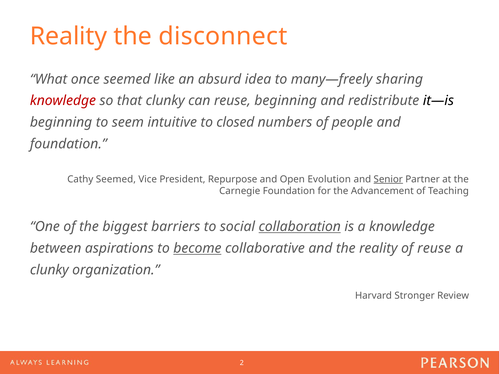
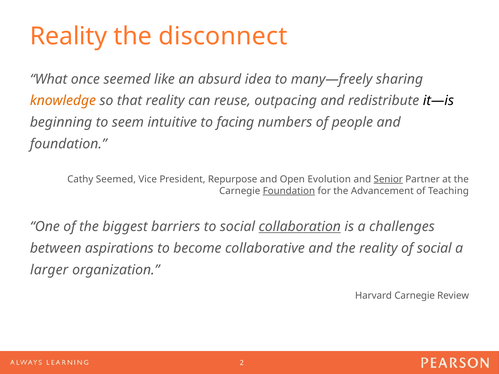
knowledge colour: red -> orange (63, 101)
that clunky: clunky -> reality (165, 101)
reuse beginning: beginning -> outpacing (286, 101)
closed: closed -> facing (235, 122)
Foundation underline: none -> present (289, 191)
a knowledge: knowledge -> challenges (402, 227)
become underline: present -> none (197, 249)
of reuse: reuse -> social (434, 249)
clunky: clunky -> larger (49, 270)
Harvard Stronger: Stronger -> Carnegie (415, 296)
